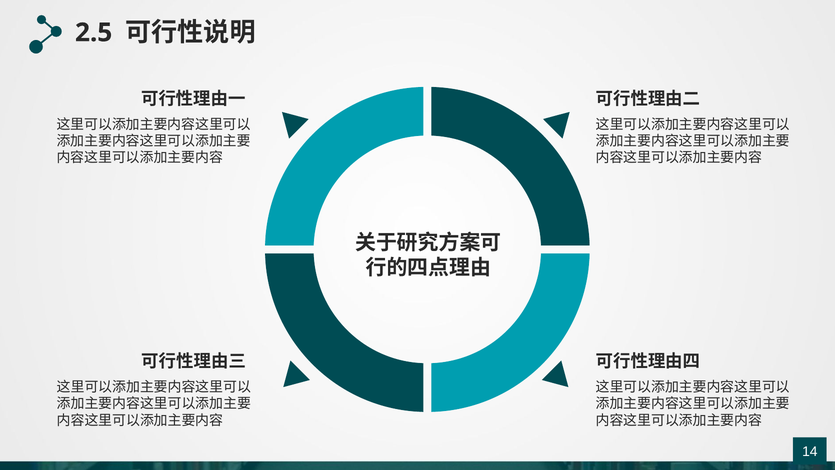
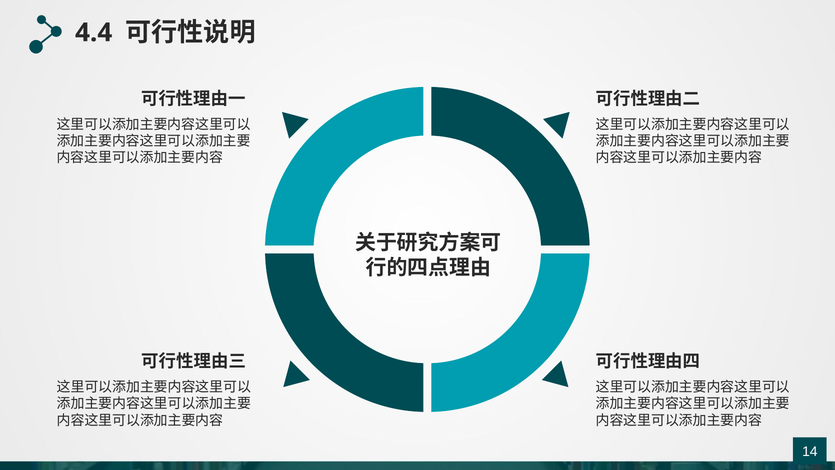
2.5: 2.5 -> 4.4 (94, 33)
